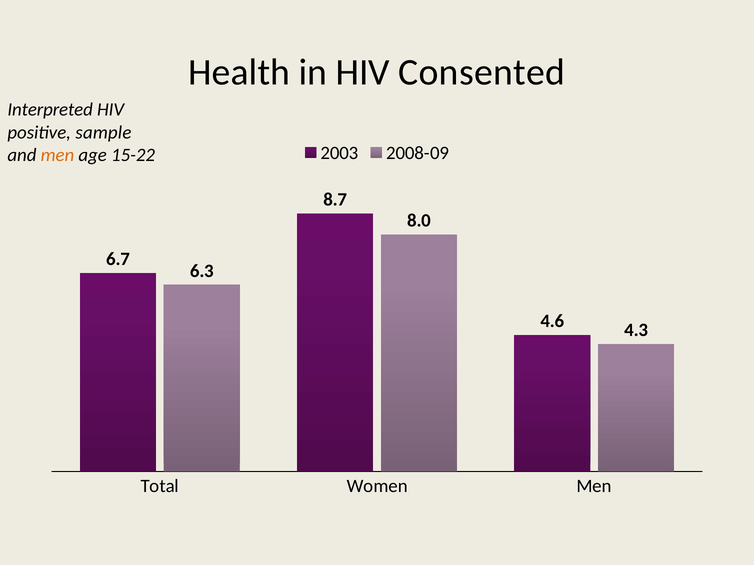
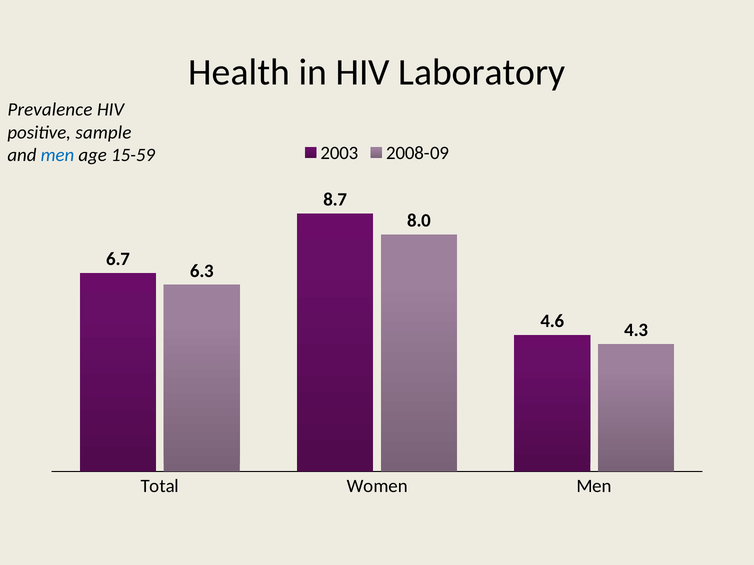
Consented: Consented -> Laboratory (482, 72)
Interpreted: Interpreted -> Prevalence (50, 110)
men colour: orange -> blue (57, 155)
15-22: 15-22 -> 15-59 (133, 155)
